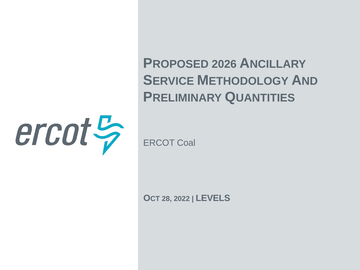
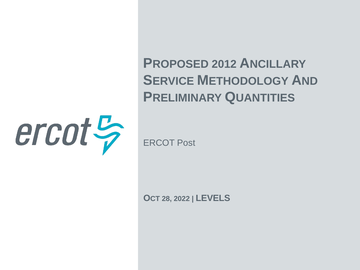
2026: 2026 -> 2012 (224, 64)
Coal: Coal -> Post (186, 143)
